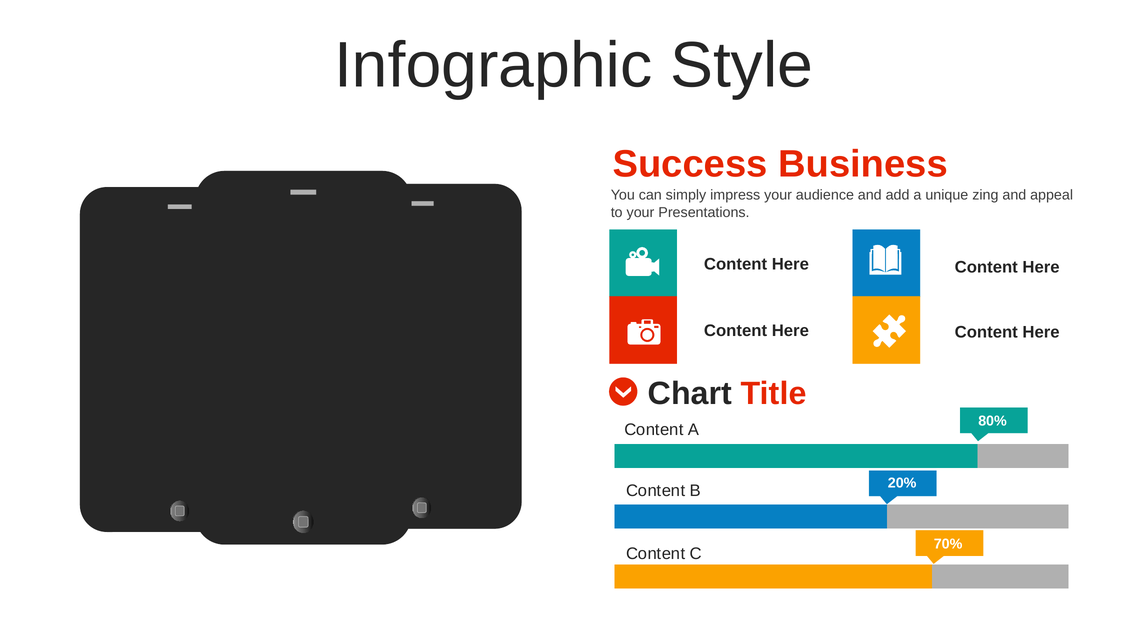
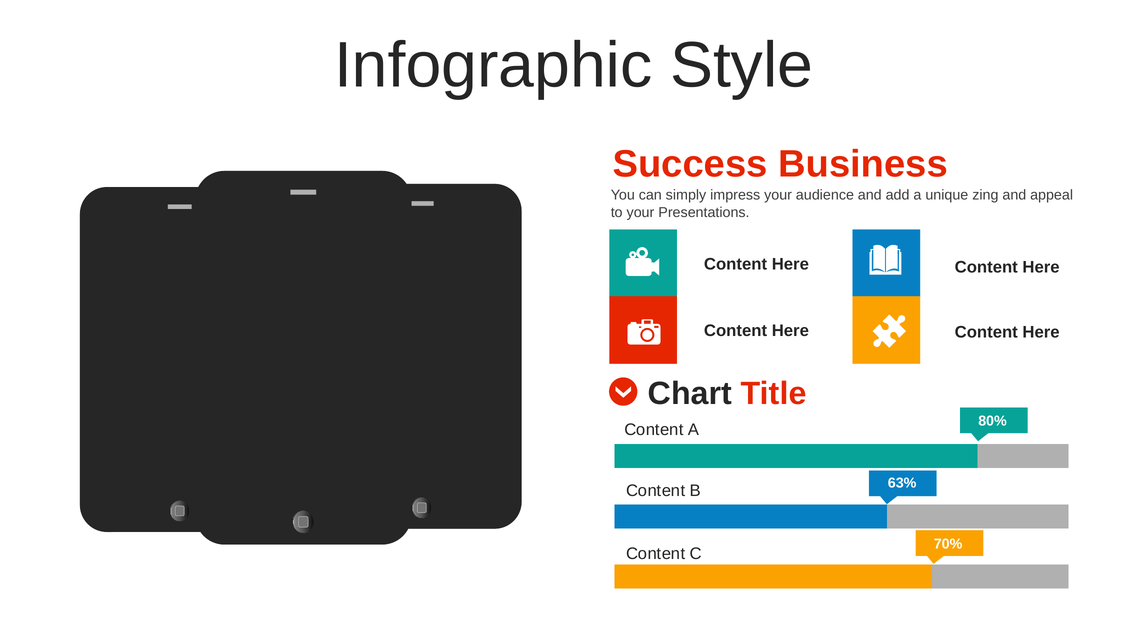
20%: 20% -> 63% (902, 483)
